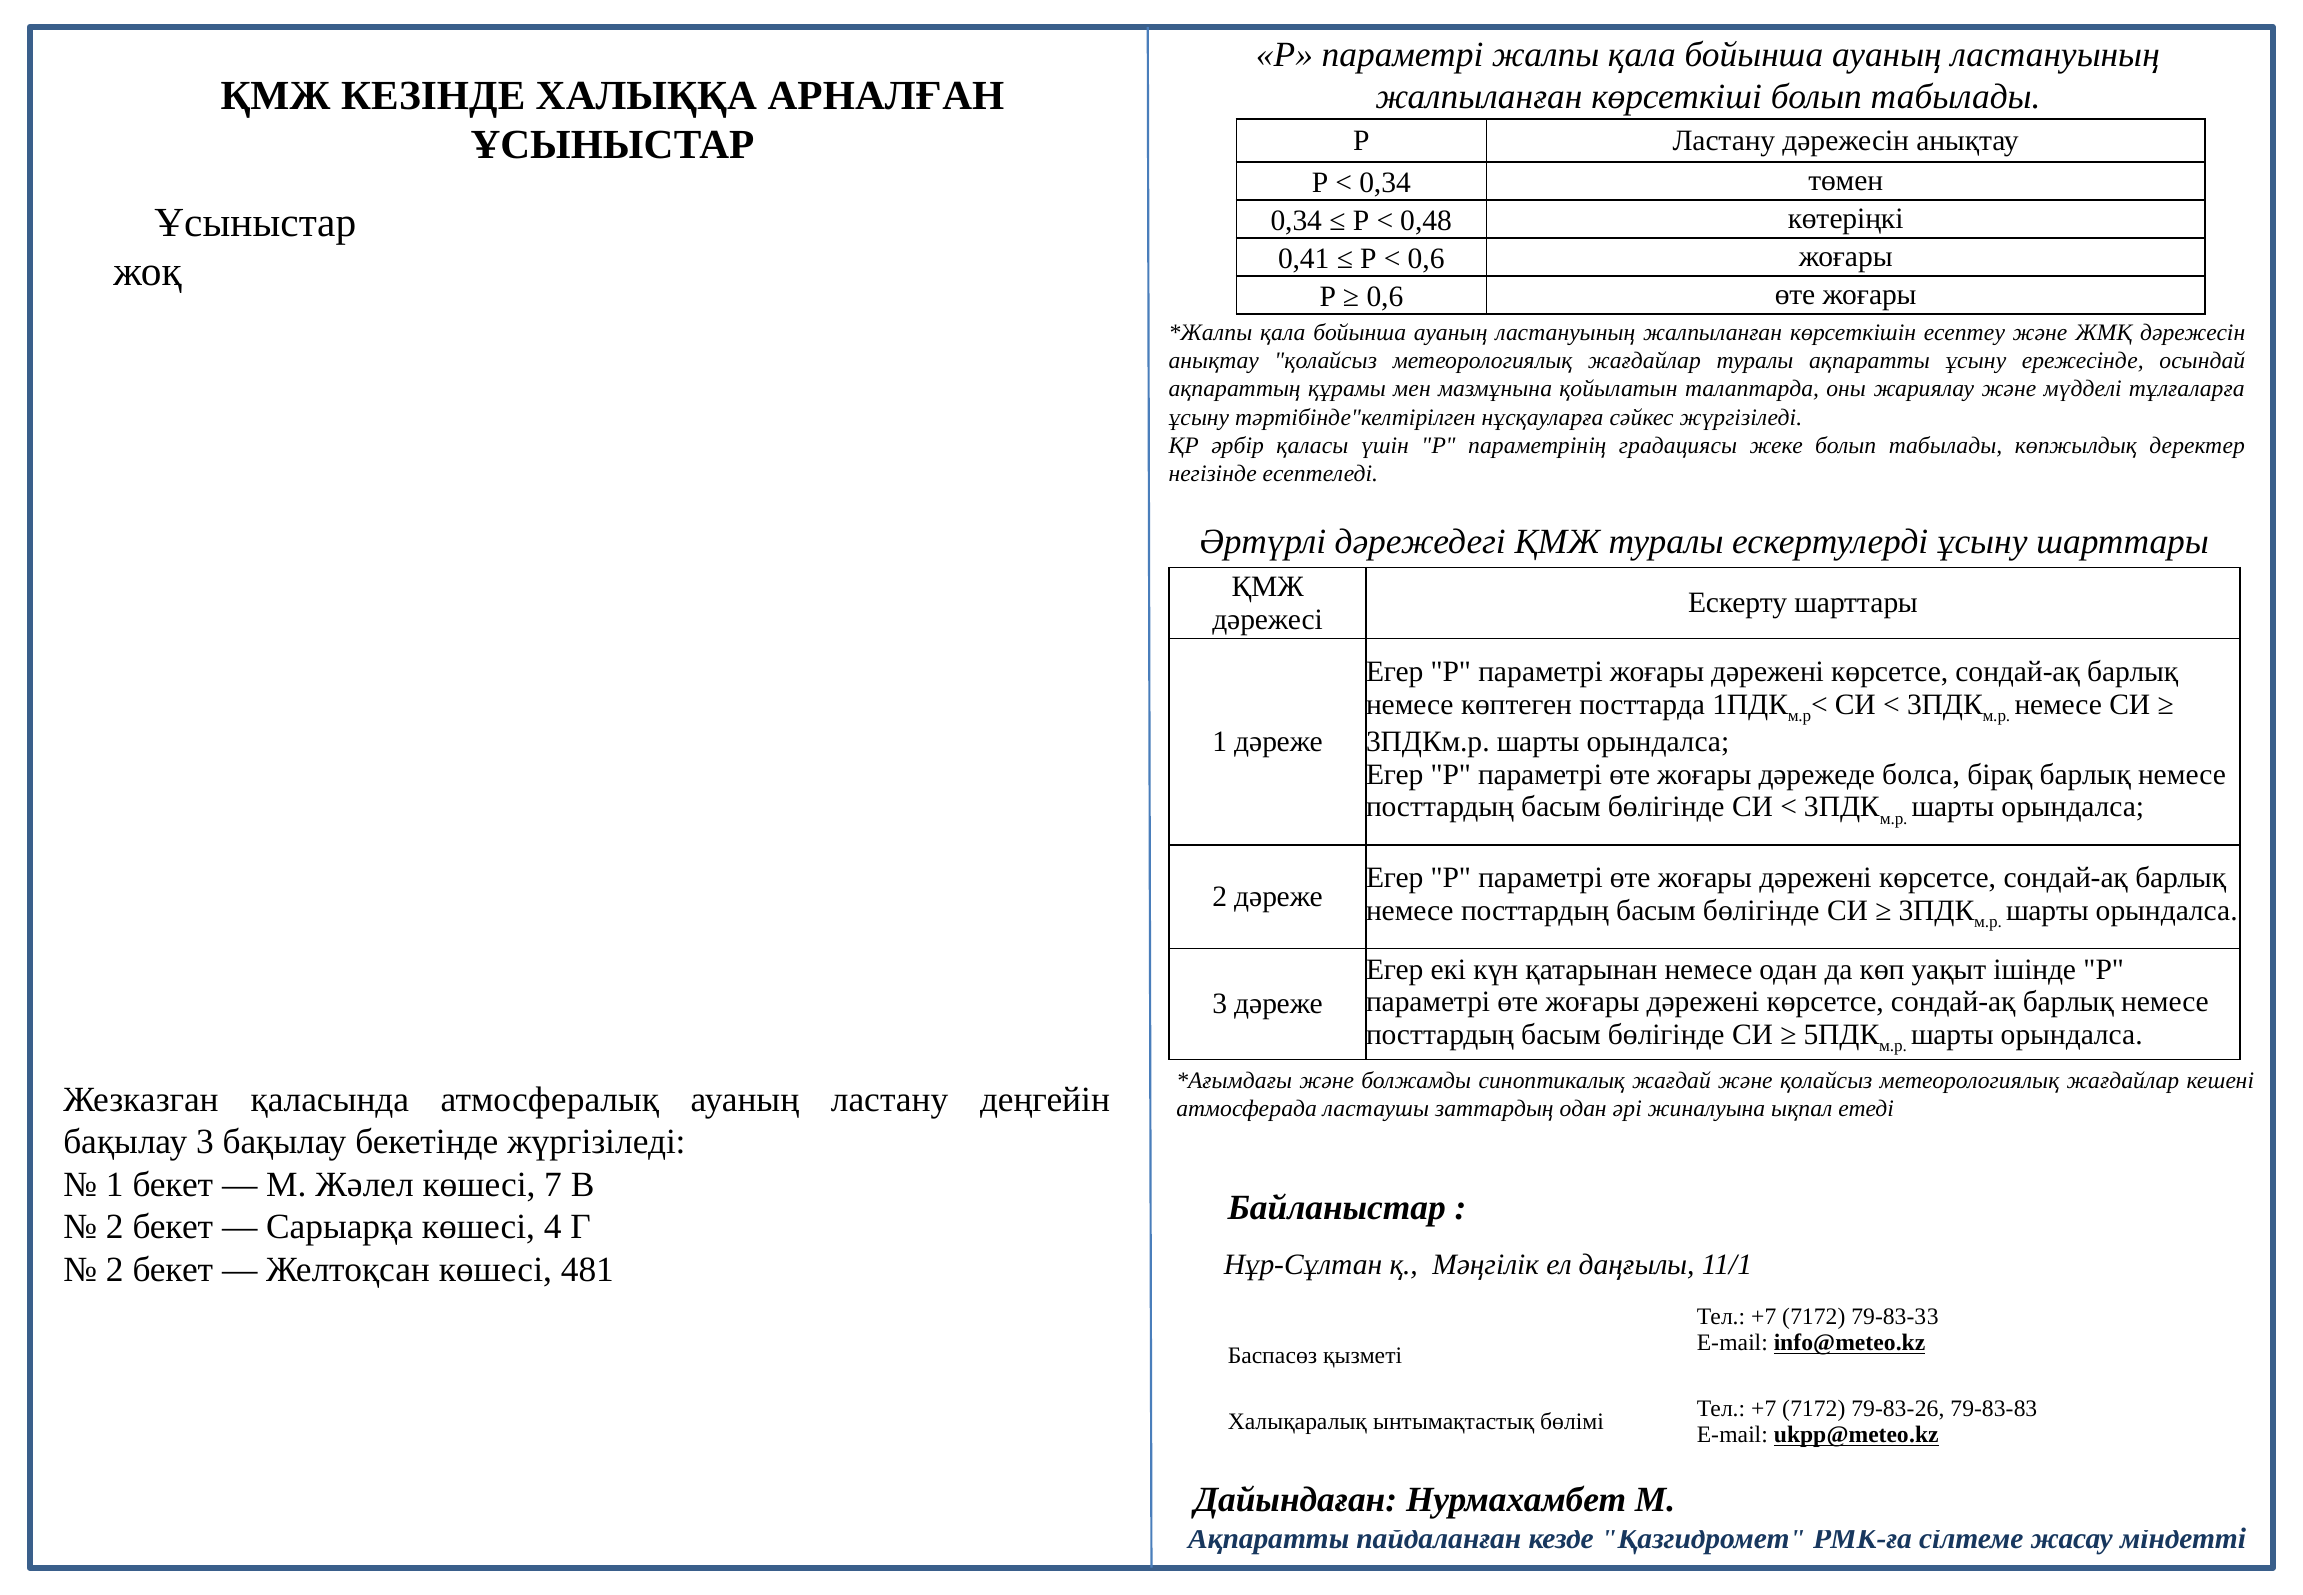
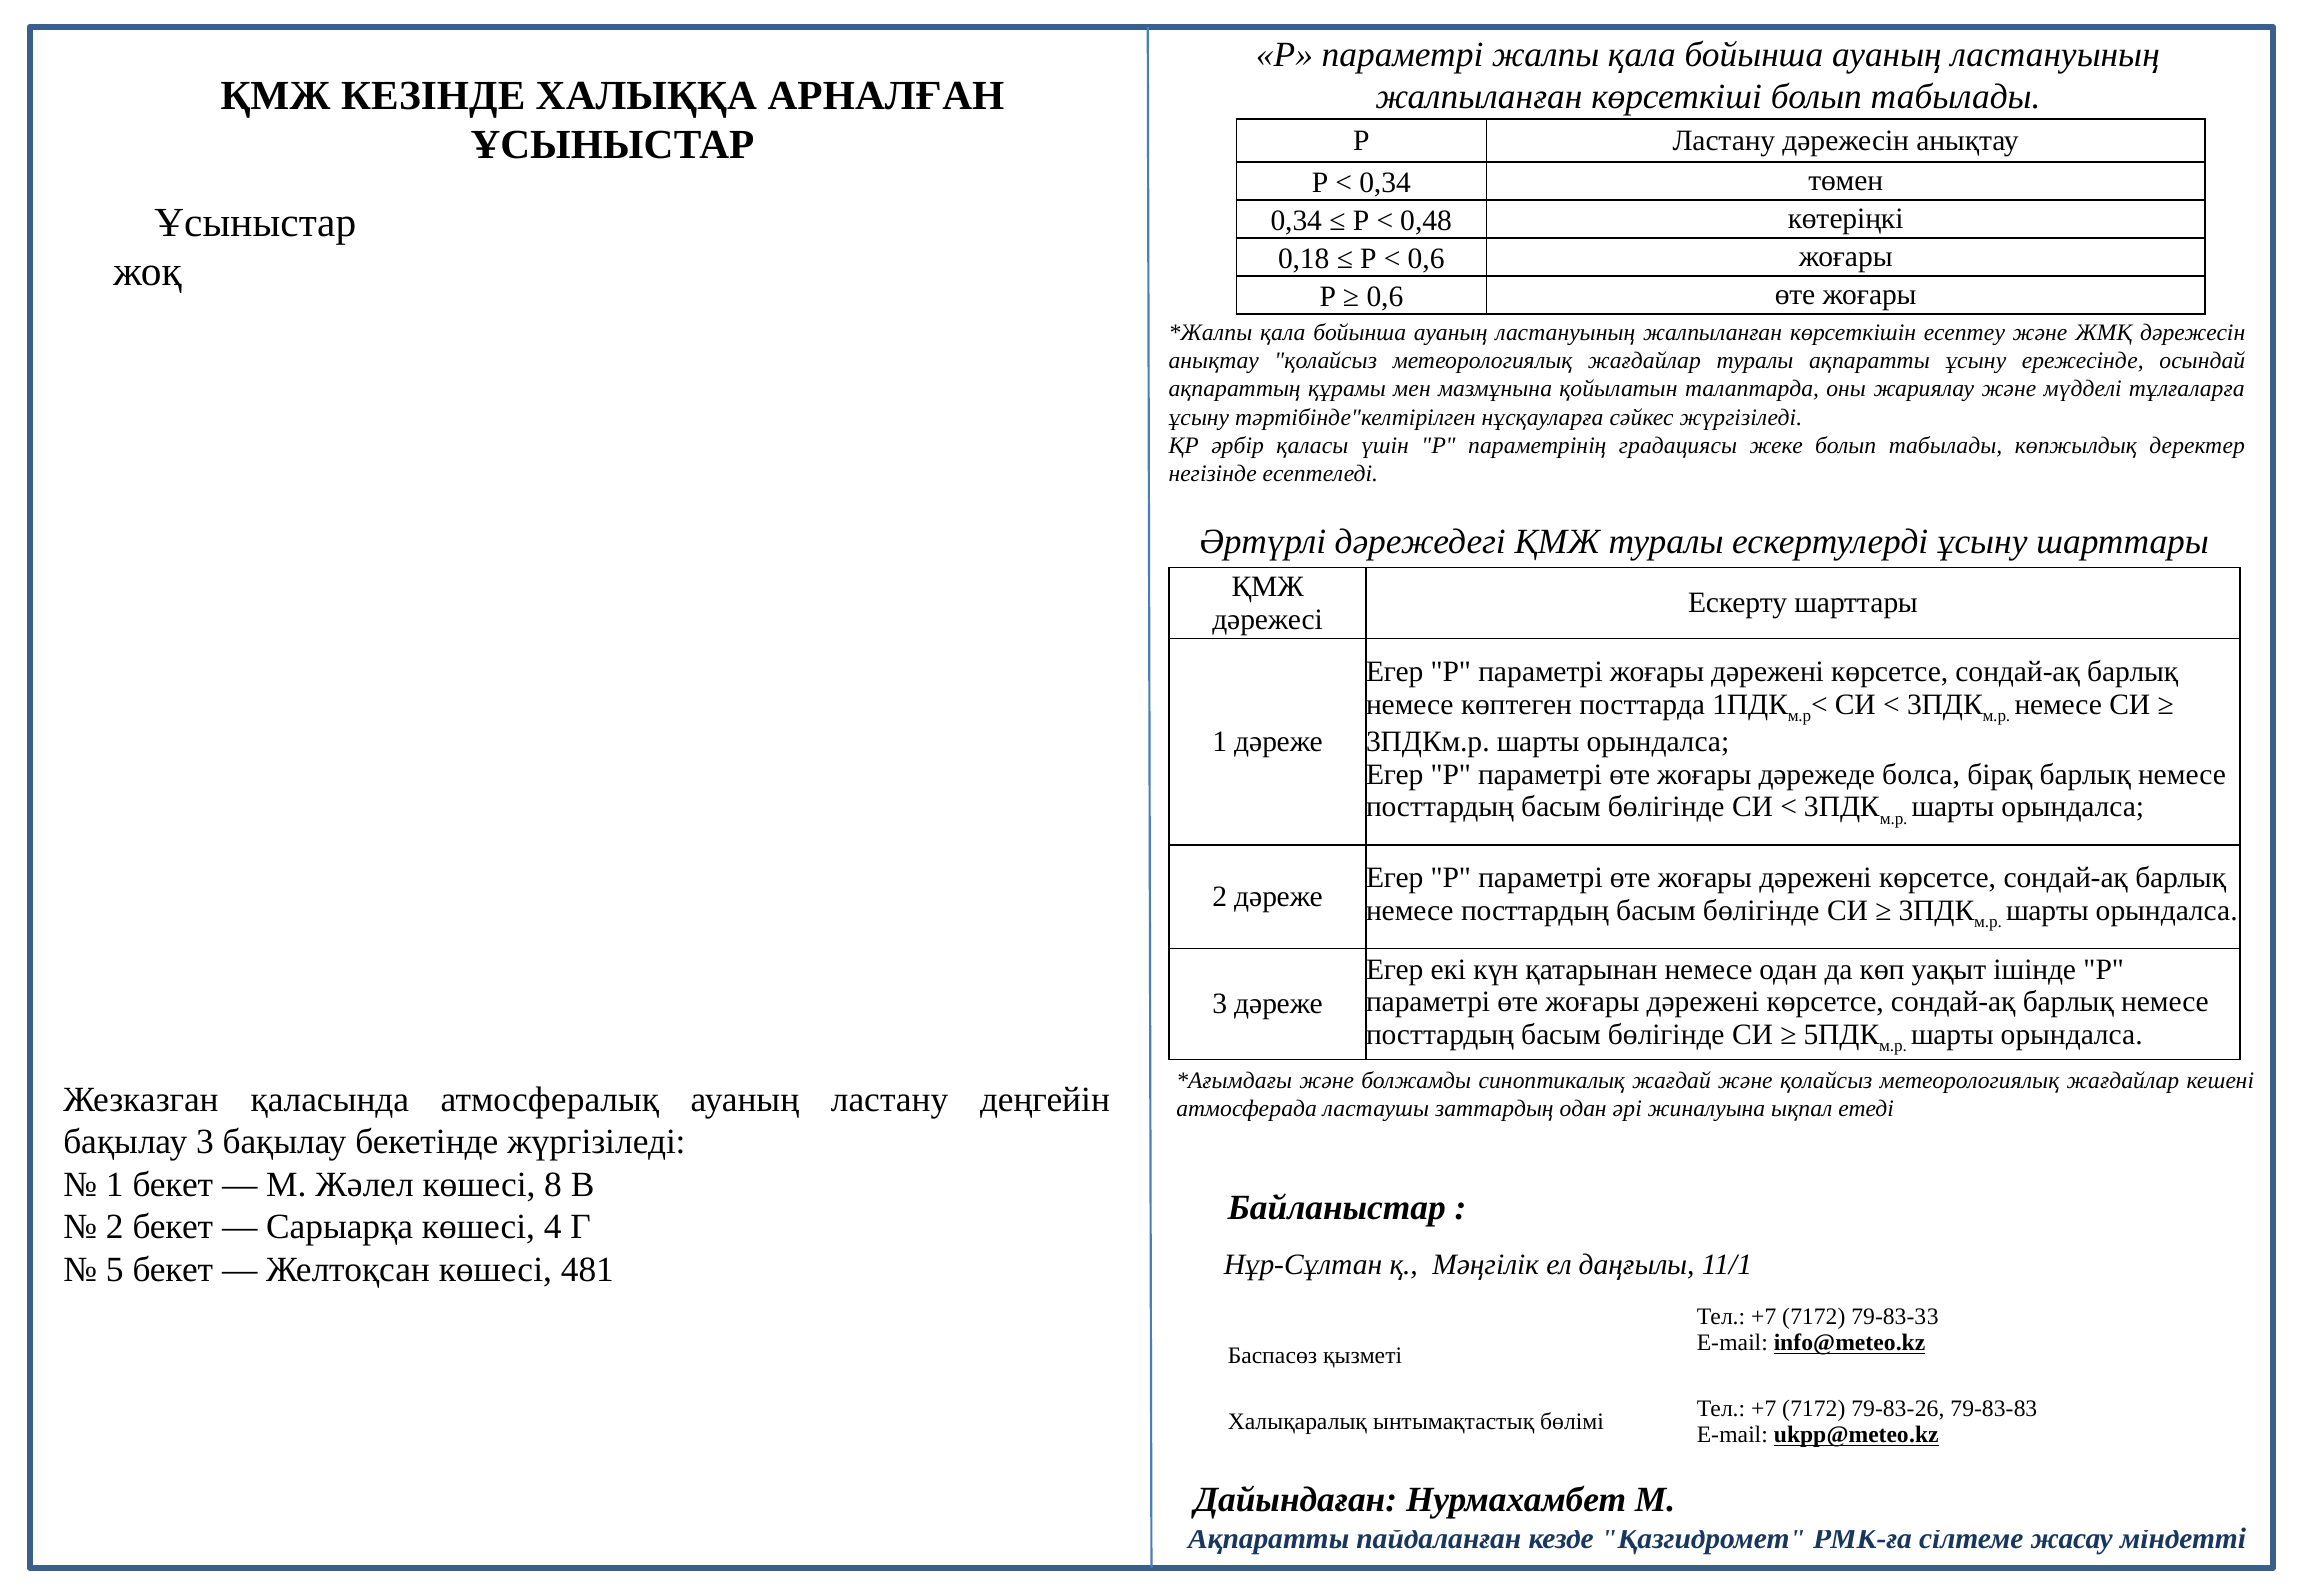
0,41: 0,41 -> 0,18 (1304, 258)
7: 7 -> 8 (553, 1184)
2: 2 -> 5 (115, 1269)
